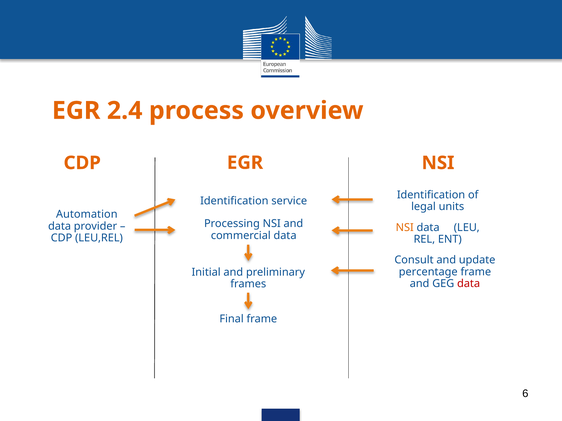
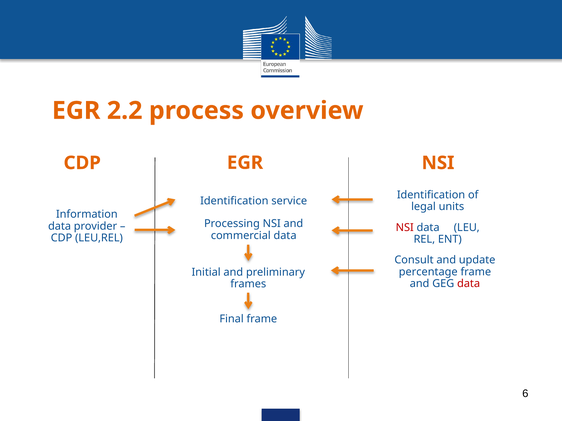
2.4: 2.4 -> 2.2 (125, 111)
Automation: Automation -> Information (87, 215)
NSI colour: orange -> red (405, 228)
